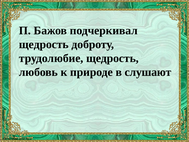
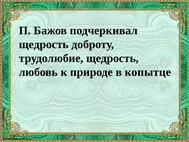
слушают: слушают -> копытце (148, 72)
